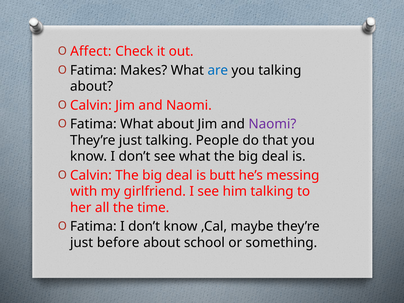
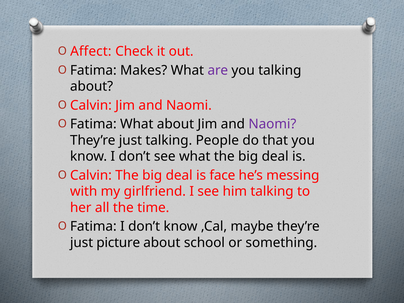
are colour: blue -> purple (218, 70)
butt: butt -> face (222, 175)
before: before -> picture (118, 243)
